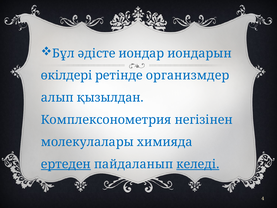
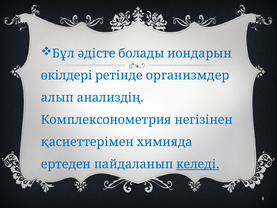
иондар: иондар -> болады (141, 53)
қызылдан: қызылдан -> анализдің (110, 98)
молекулалары: молекулалары -> қасиеттерімен (87, 142)
ертеден underline: present -> none (66, 164)
